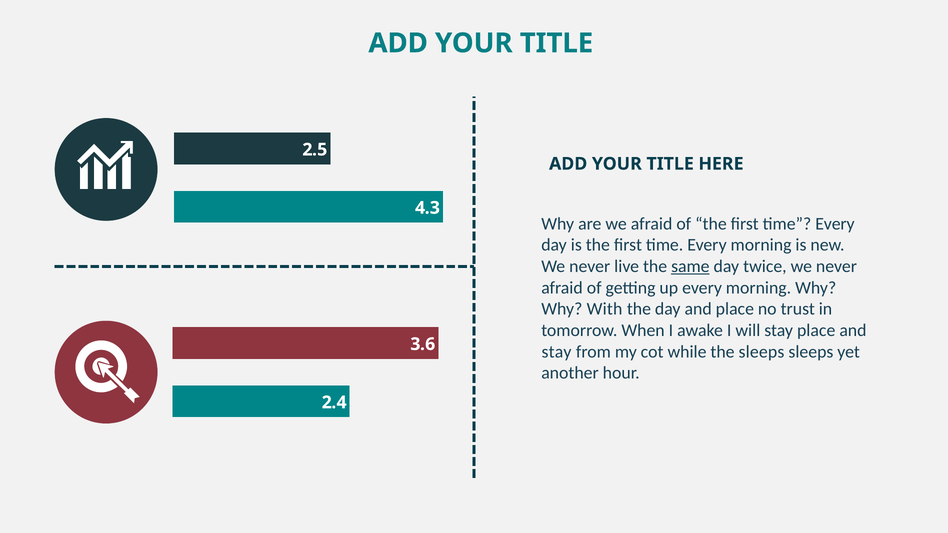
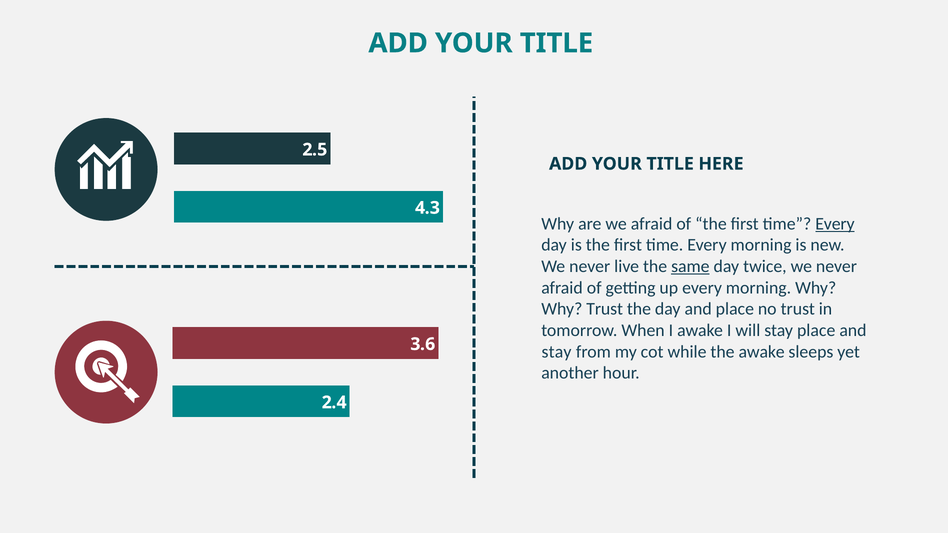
Every underline: none -> present (835, 224)
Why With: With -> Trust (605, 309)
the sleeps: sleeps -> awake (762, 352)
